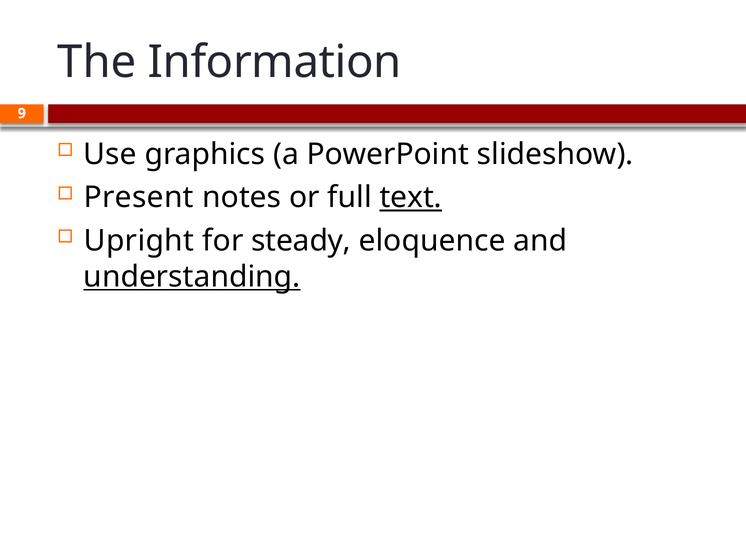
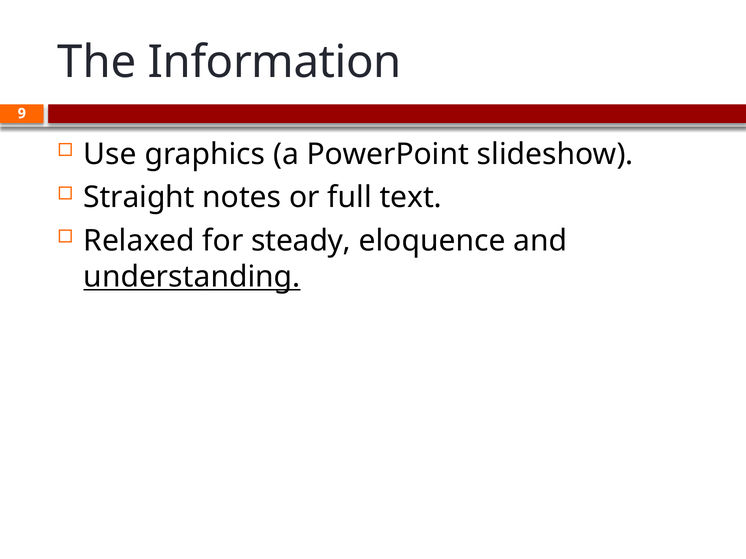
Present: Present -> Straight (139, 198)
text underline: present -> none (411, 198)
Upright: Upright -> Relaxed (139, 241)
